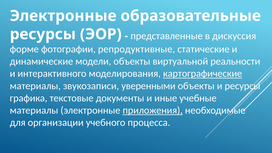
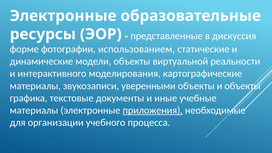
репродуктивные: репродуктивные -> использованием (137, 49)
картографические underline: present -> none (203, 74)
и ресурсы: ресурсы -> объекты (243, 86)
